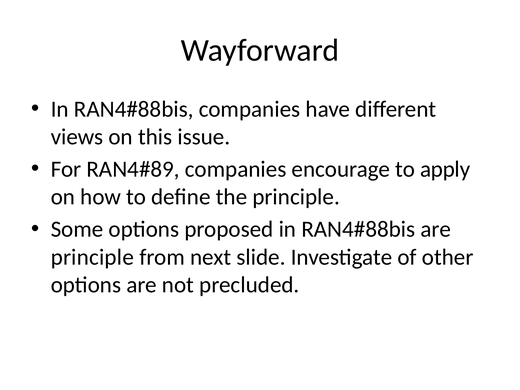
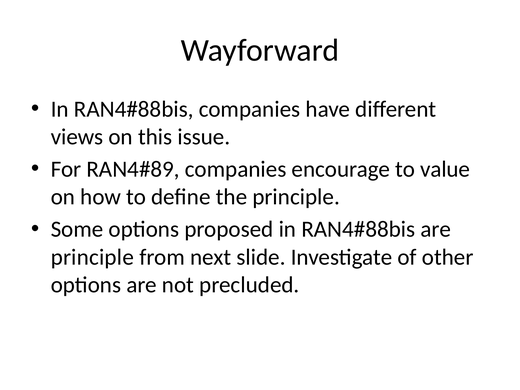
apply: apply -> value (445, 169)
